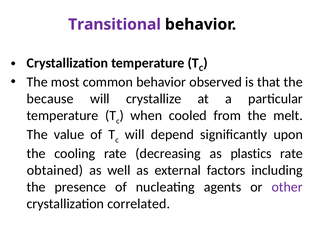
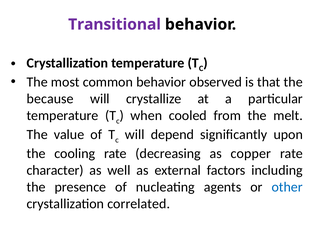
plastics: plastics -> copper (251, 154)
obtained: obtained -> character (55, 171)
other colour: purple -> blue (287, 187)
